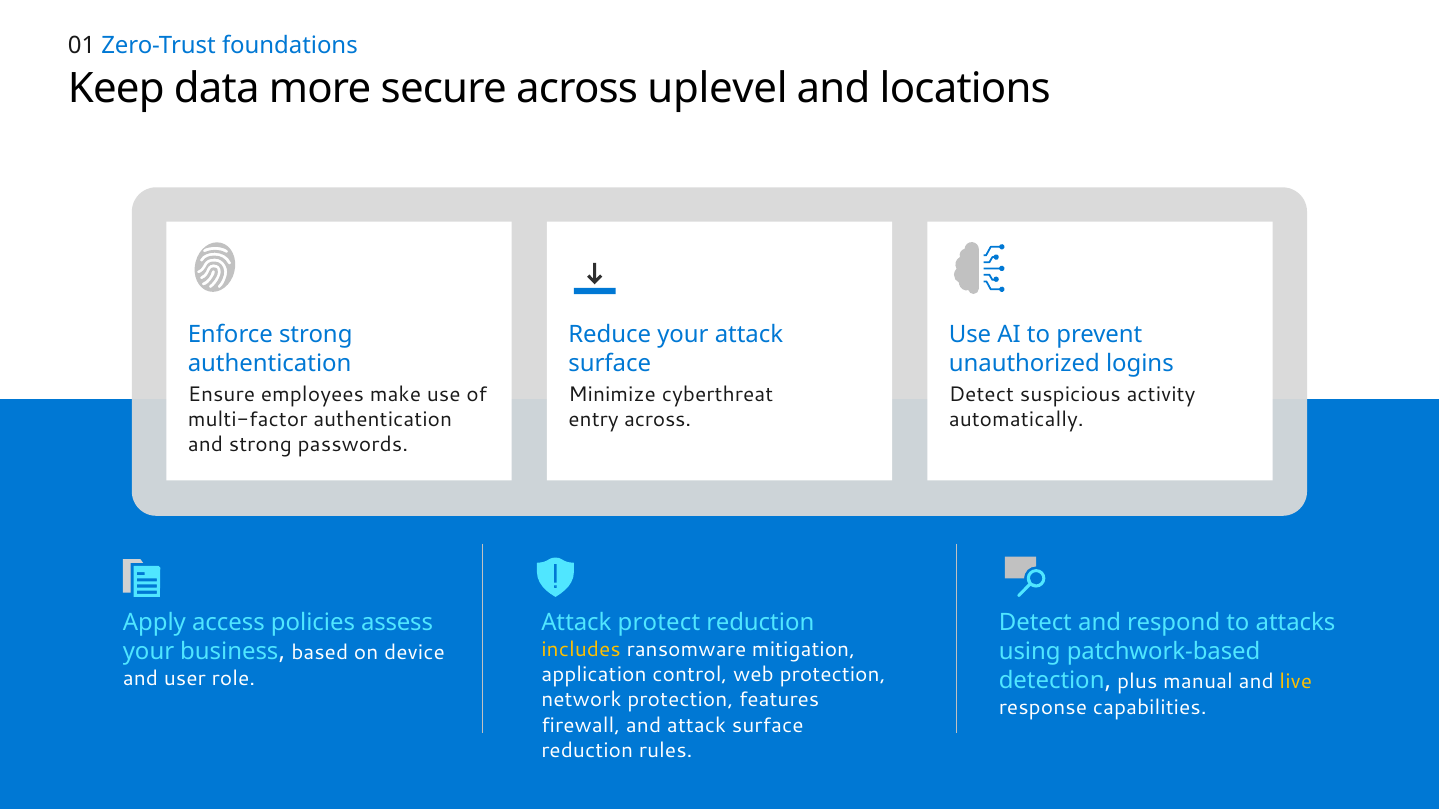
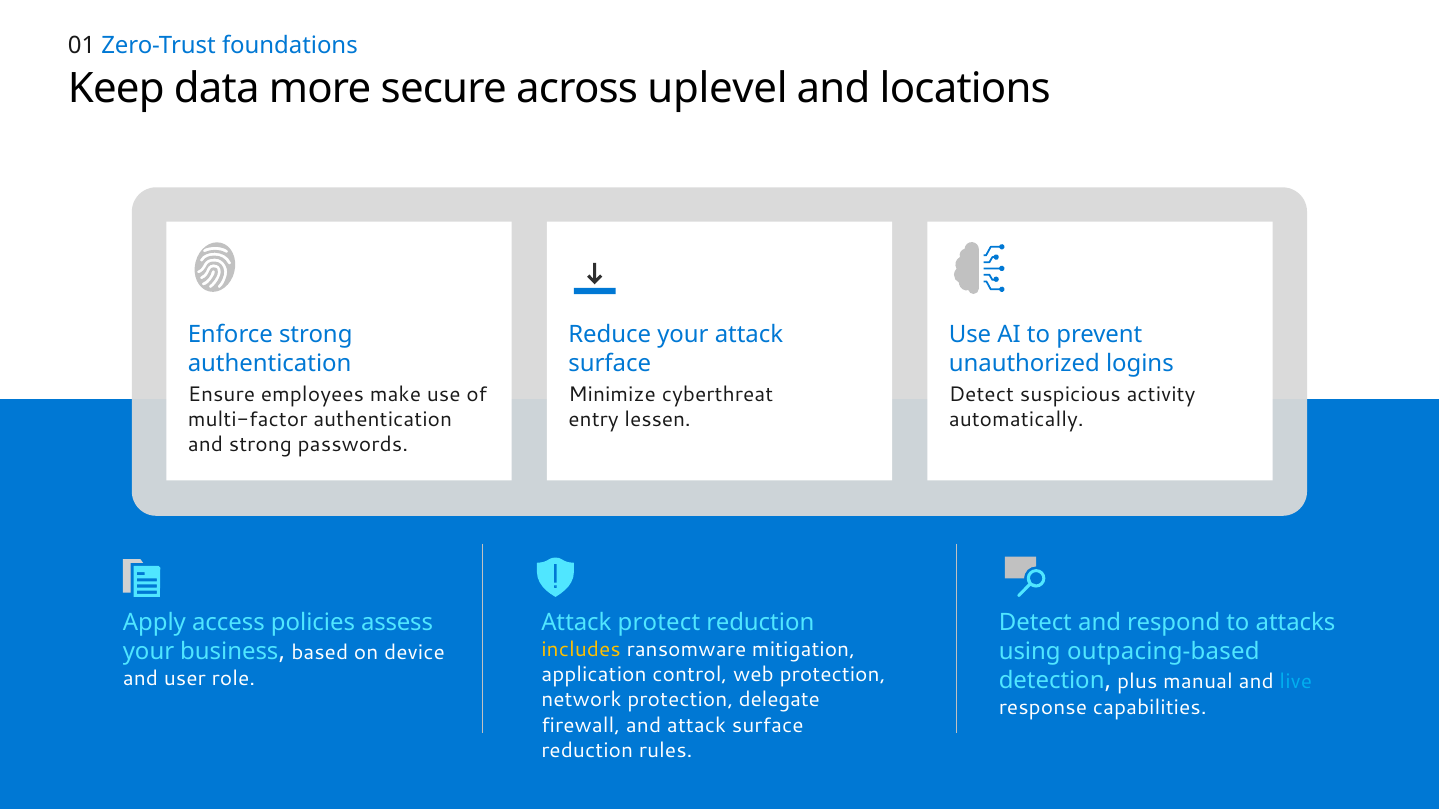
entry across: across -> lessen (658, 420)
patchwork-based: patchwork-based -> outpacing-based (1163, 652)
live colour: yellow -> light blue (1296, 682)
features: features -> delegate (779, 700)
